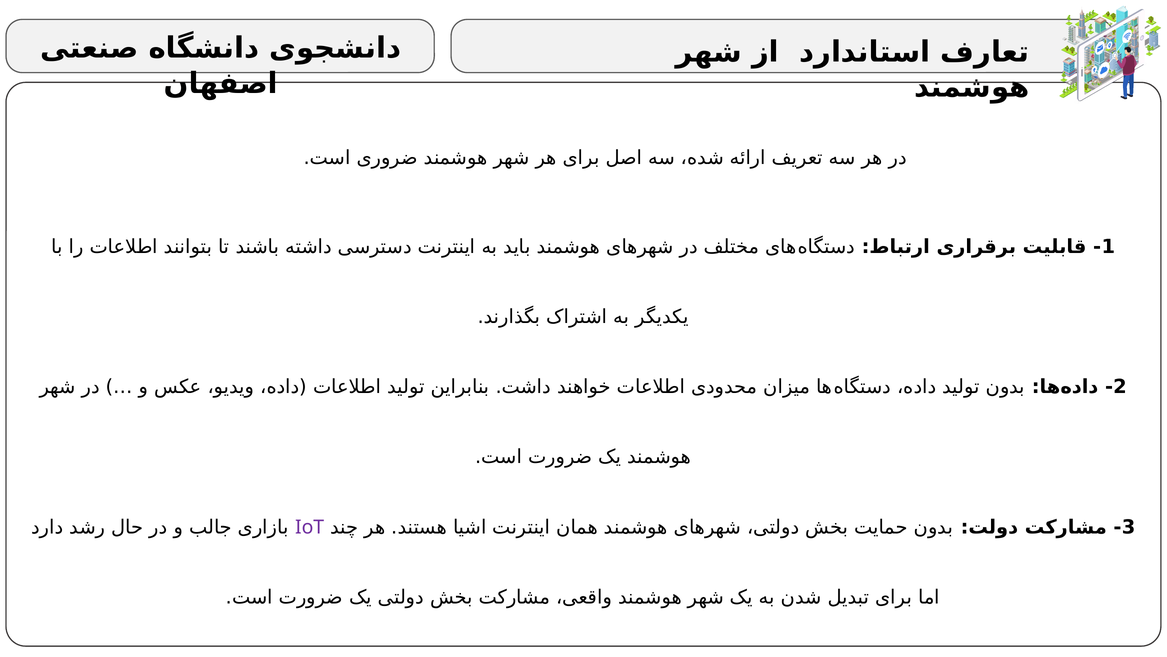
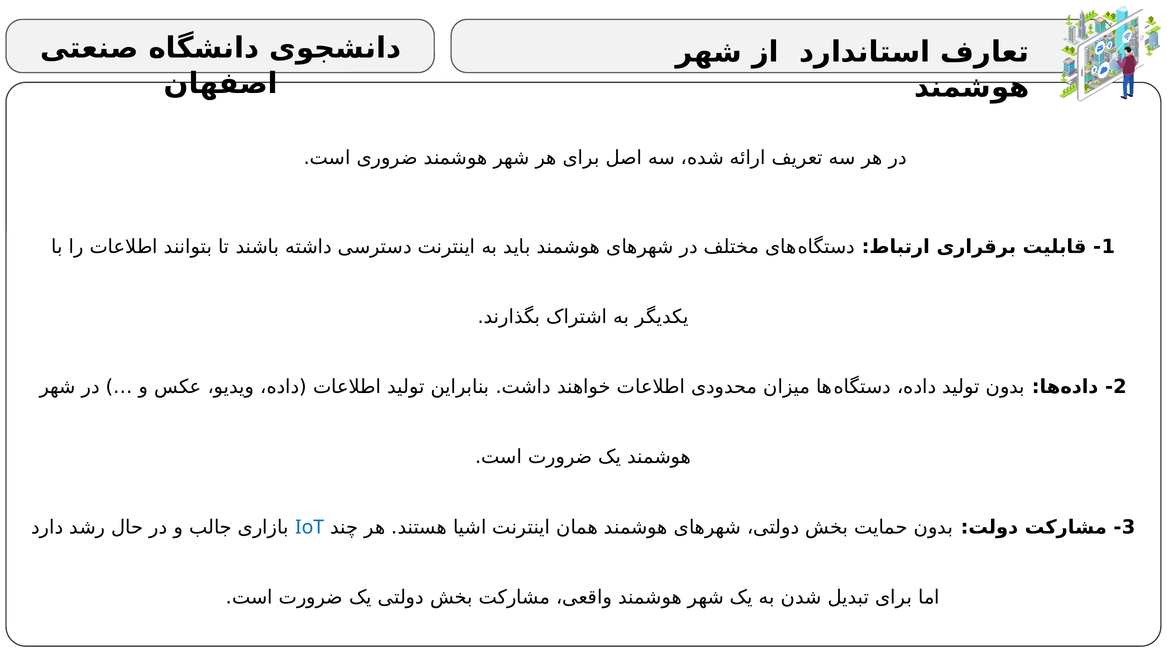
IoT colour: purple -> blue (310, 527)
